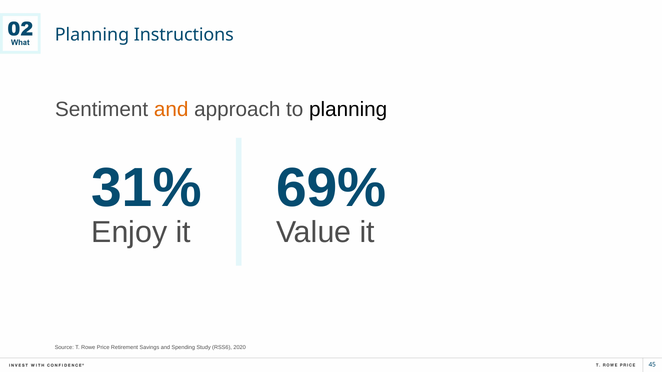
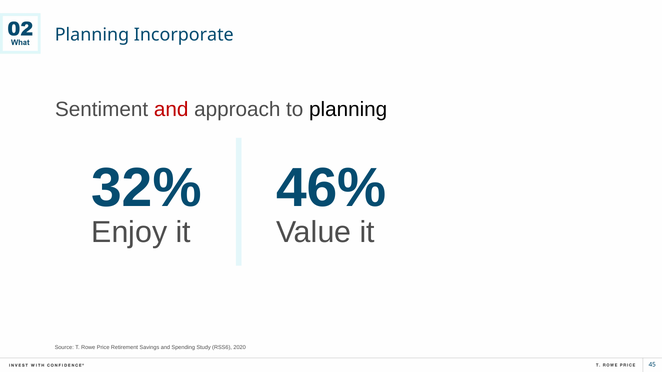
Instructions: Instructions -> Incorporate (184, 35)
and colour: orange -> red (171, 110)
31%: 31% -> 32% (147, 188)
69%: 69% -> 46% (331, 188)
